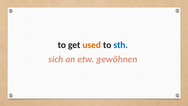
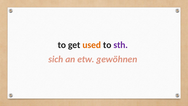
sth colour: blue -> purple (121, 45)
